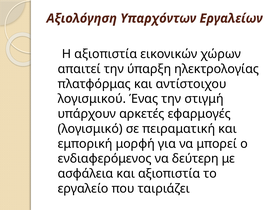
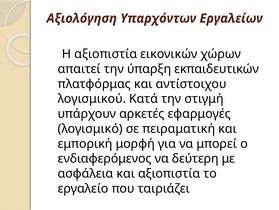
ηλεκτρολογίας: ηλεκτρολογίας -> εκπαιδευτικών (217, 69)
Ένας: Ένας -> Κατά (144, 99)
